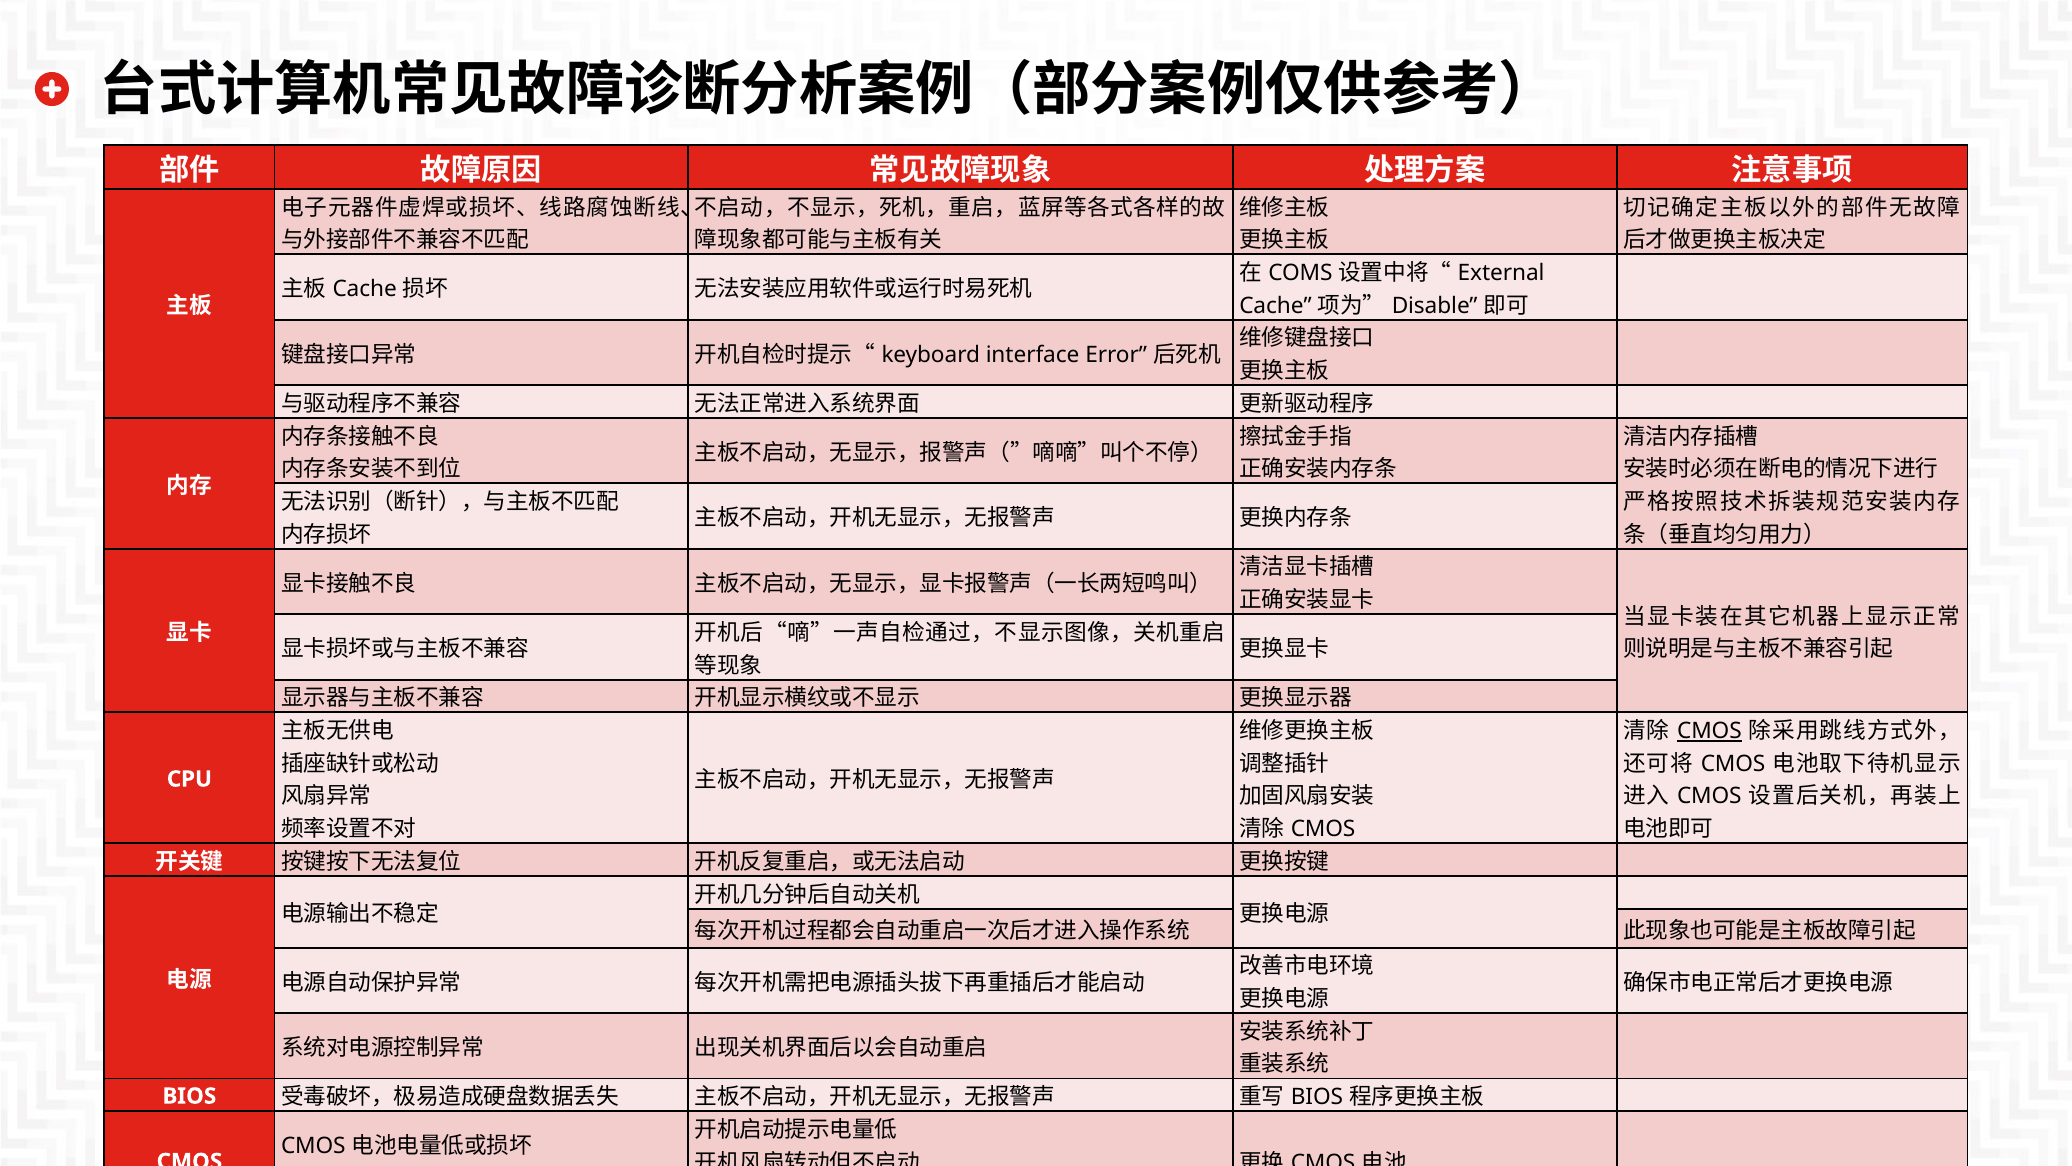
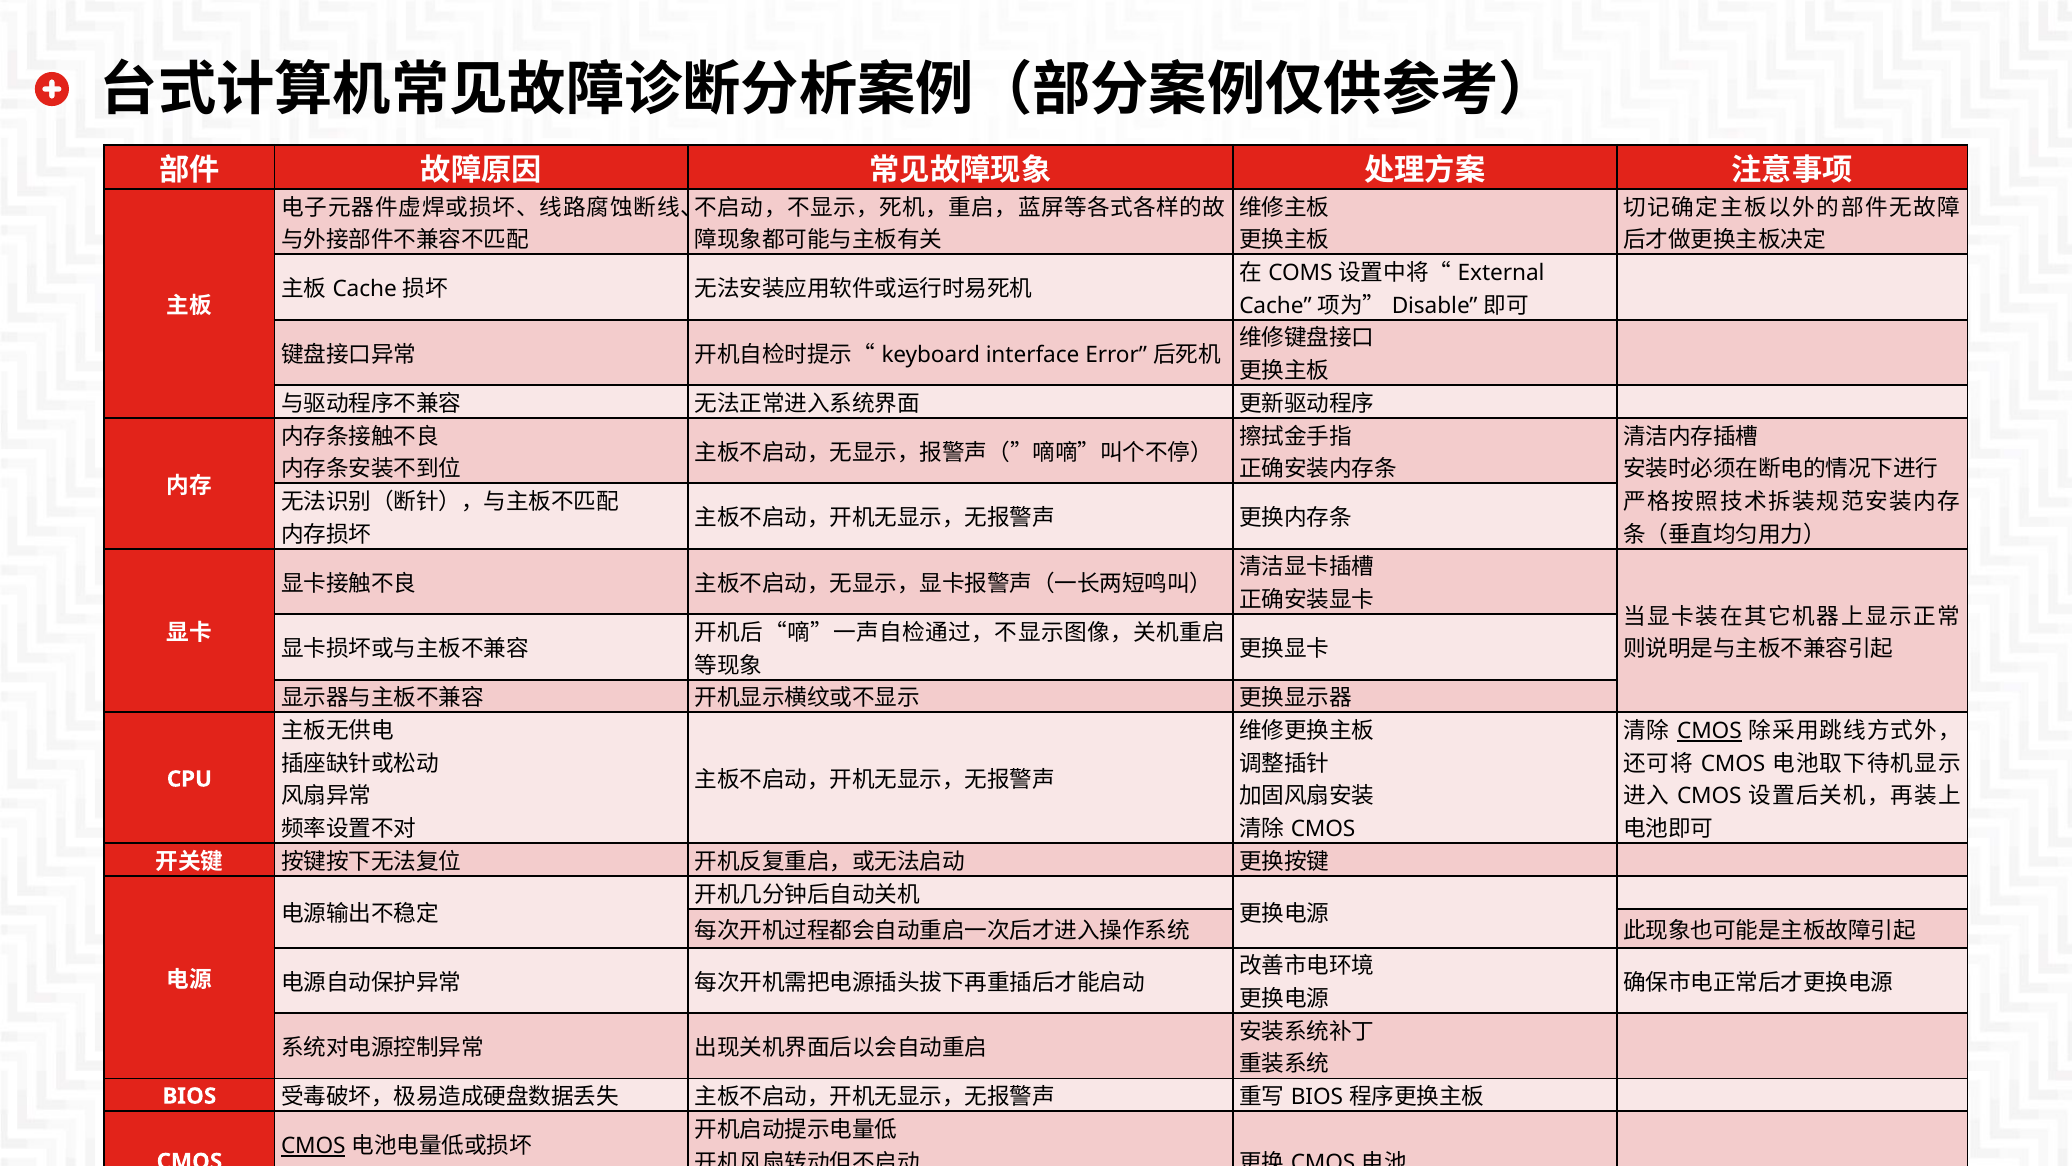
CMOS underline: none -> present (313, 1146)
